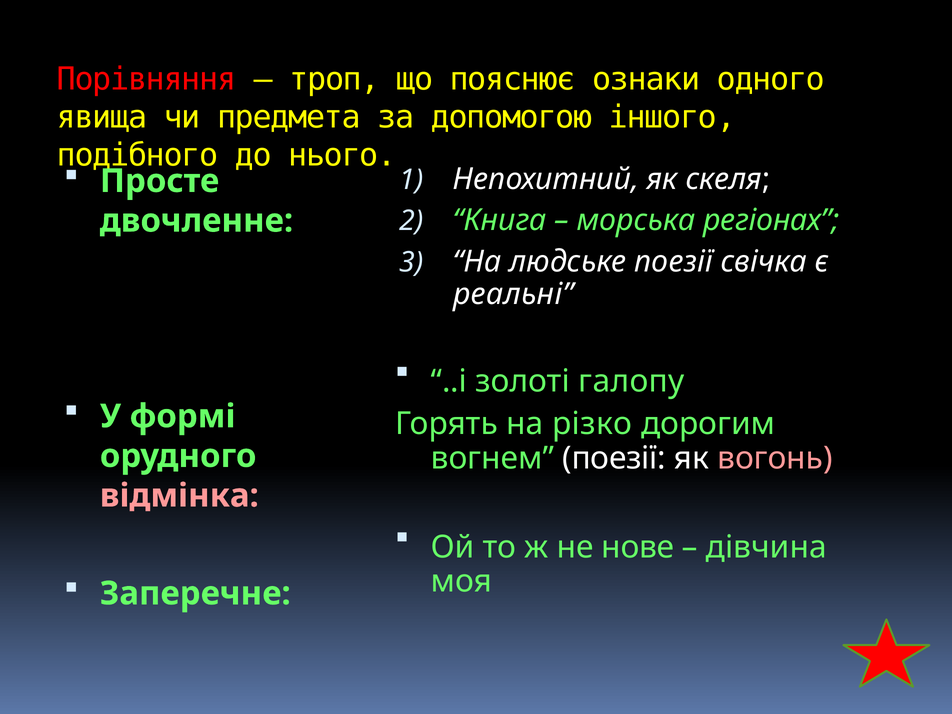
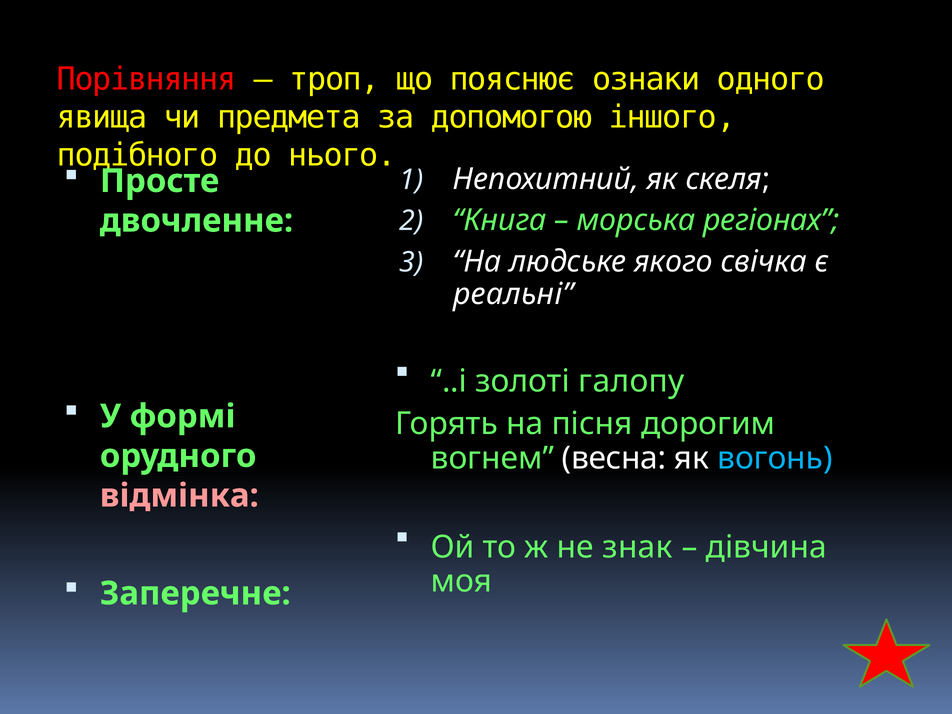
людське поезії: поезії -> якого (674, 262)
різко: різко -> пісня (592, 424)
вогнем поезії: поезії -> весна (614, 458)
вогонь colour: pink -> light blue (775, 458)
нове: нове -> знак (637, 547)
